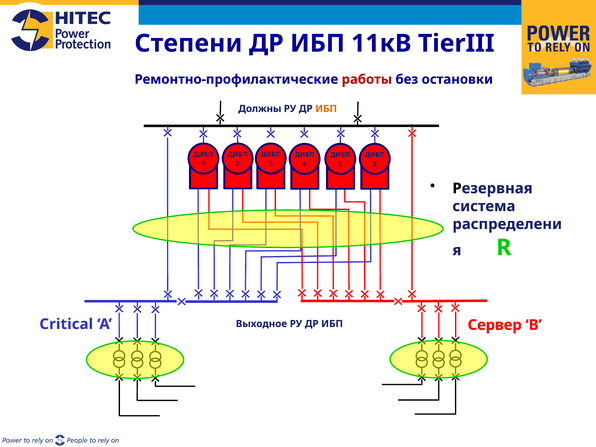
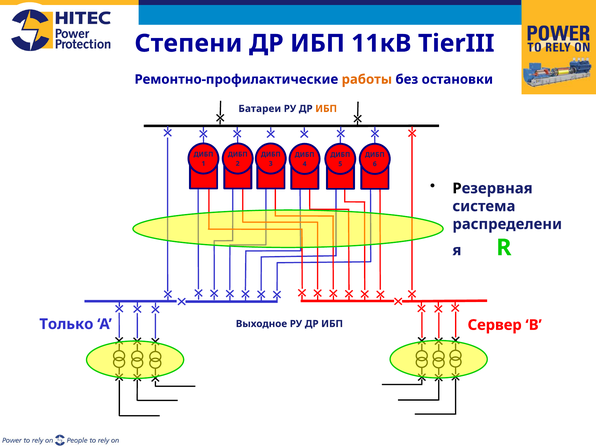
работы colour: red -> orange (367, 79)
Должны: Должны -> Батареи (260, 109)
Critical: Critical -> Только (66, 324)
